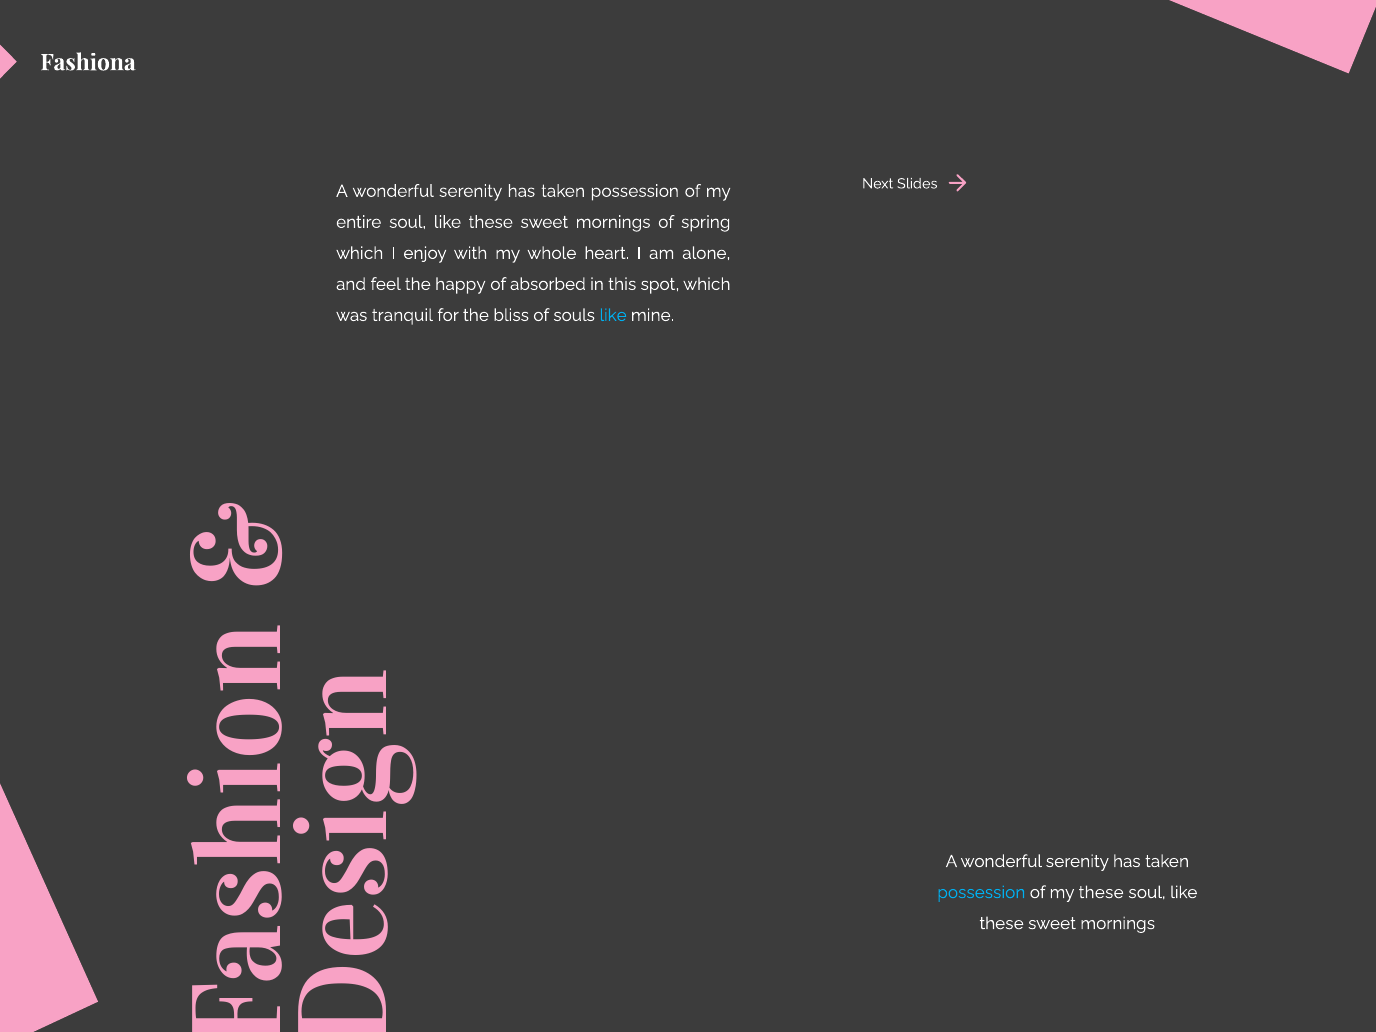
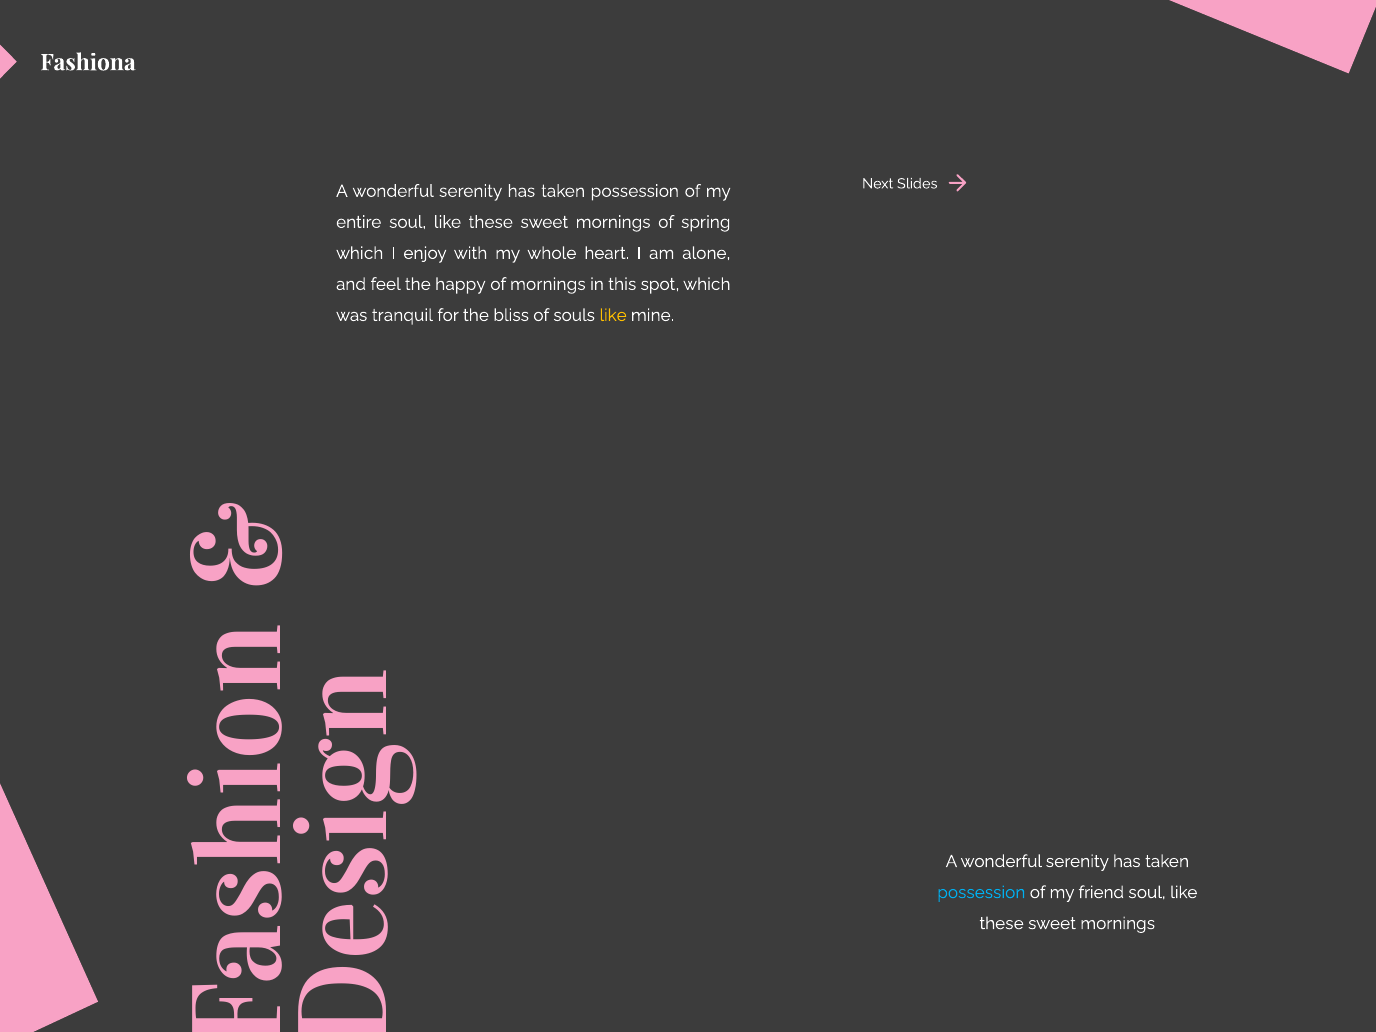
of absorbed: absorbed -> mornings (548, 284)
like colour: light blue -> yellow (613, 315)
my these: these -> friend (1101, 892)
